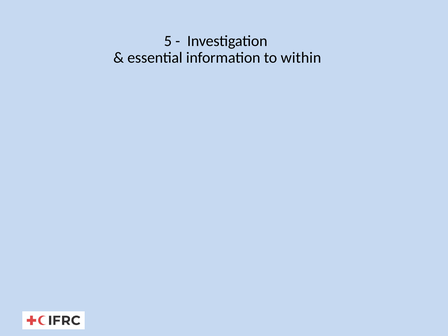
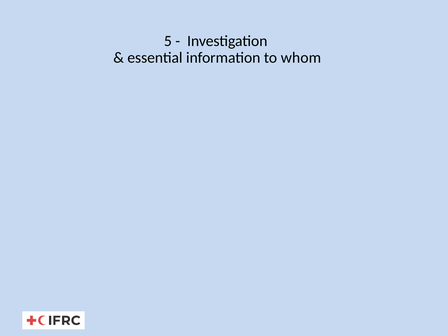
within: within -> whom (301, 58)
